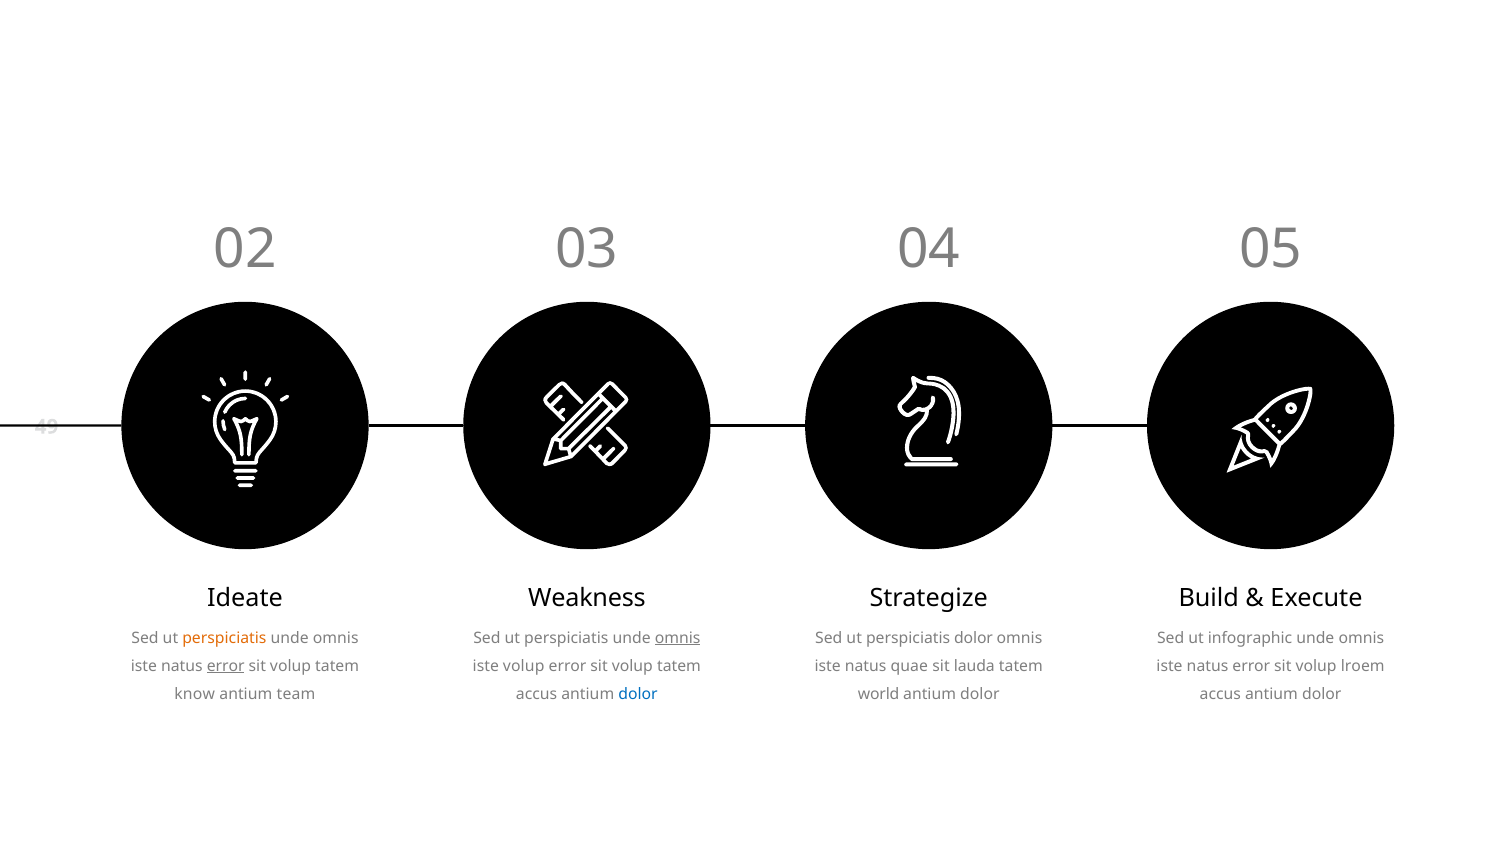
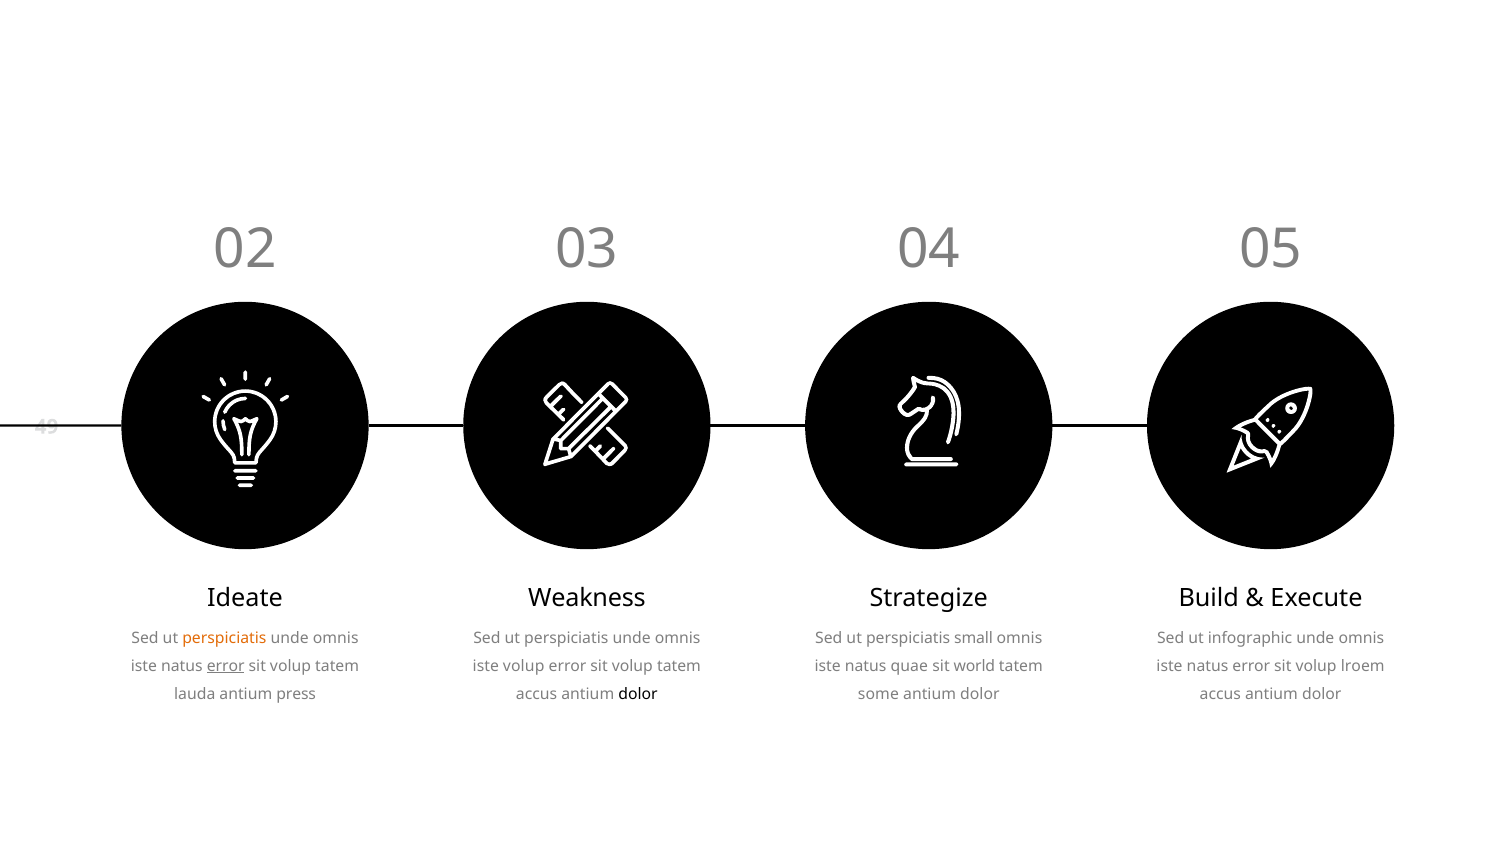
omnis underline: present -> none (678, 637)
perspiciatis dolor: dolor -> small (974, 637)
lauda: lauda -> world (974, 666)
know: know -> lauda (195, 694)
team: team -> press (296, 694)
dolor colour: blue -> black (638, 694)
world: world -> some (878, 694)
